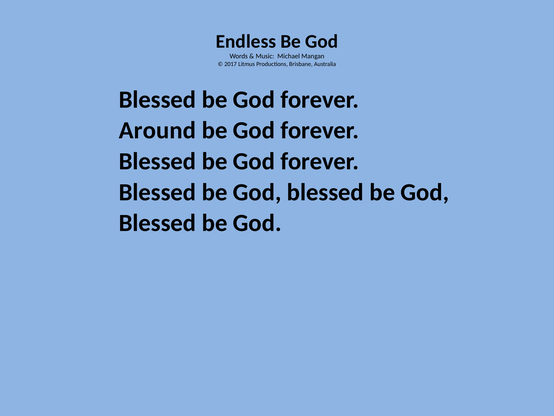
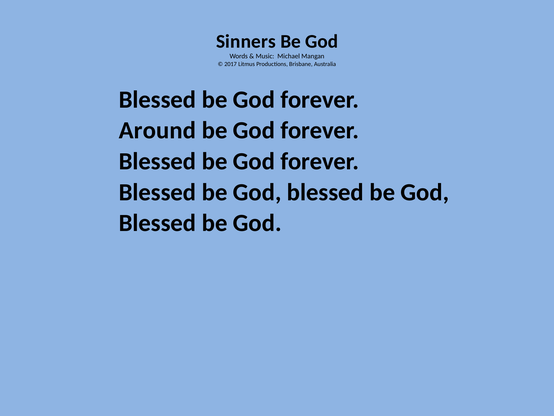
Endless: Endless -> Sinners (246, 41)
